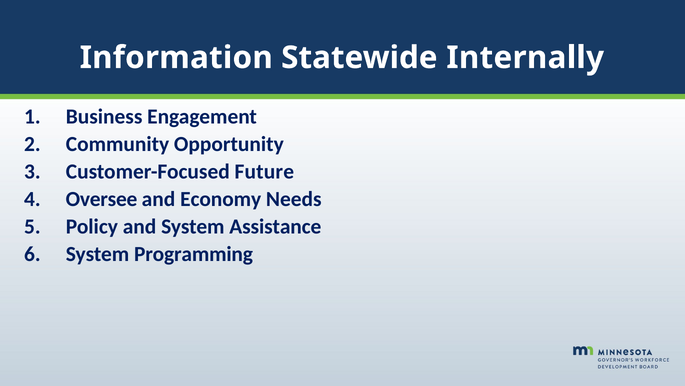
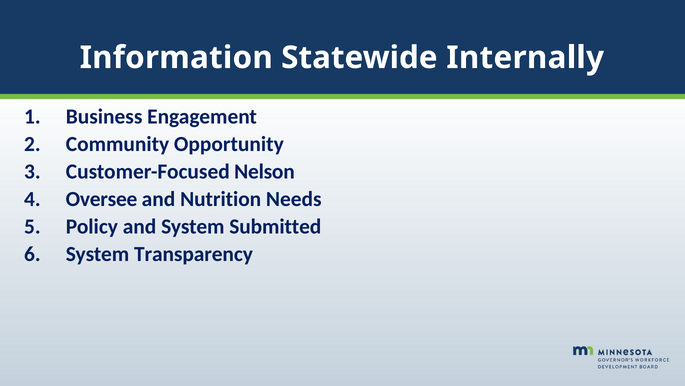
Future: Future -> Nelson (264, 171)
Economy: Economy -> Nutrition (221, 199)
Assistance: Assistance -> Submitted (275, 226)
Programming: Programming -> Transparency (193, 254)
